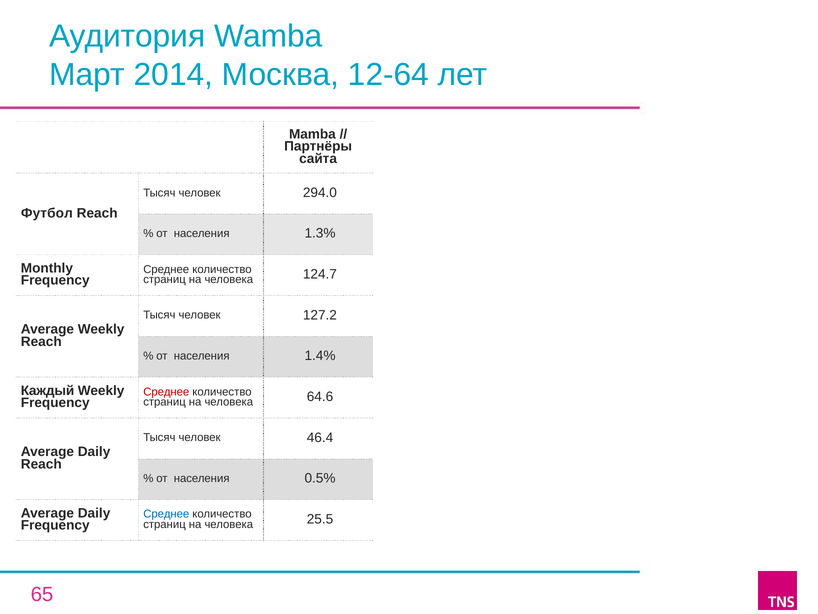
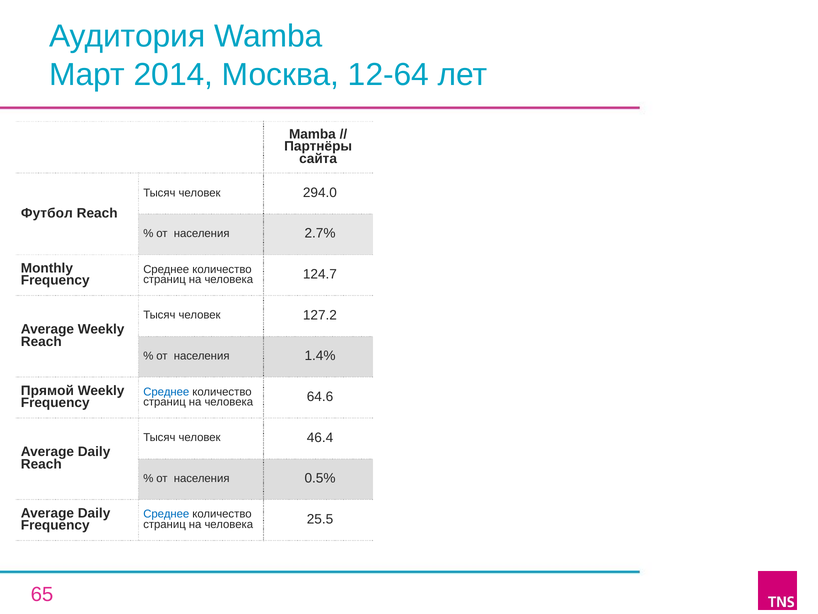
1.3%: 1.3% -> 2.7% (320, 233)
Каждый: Каждый -> Прямой (47, 390)
Среднее colour: red -> blue (166, 391)
